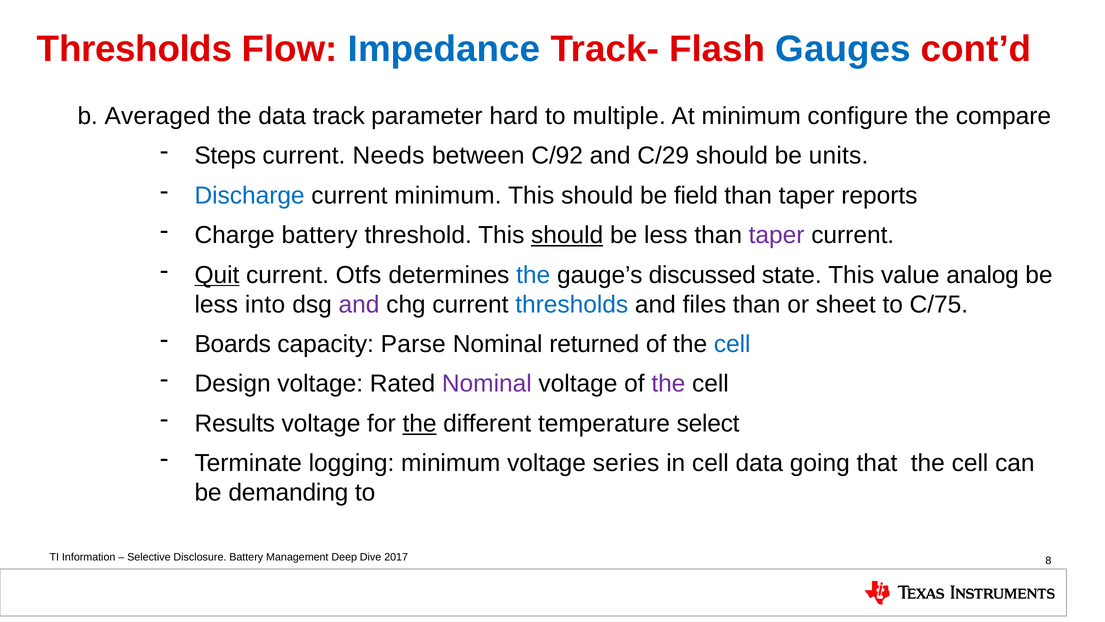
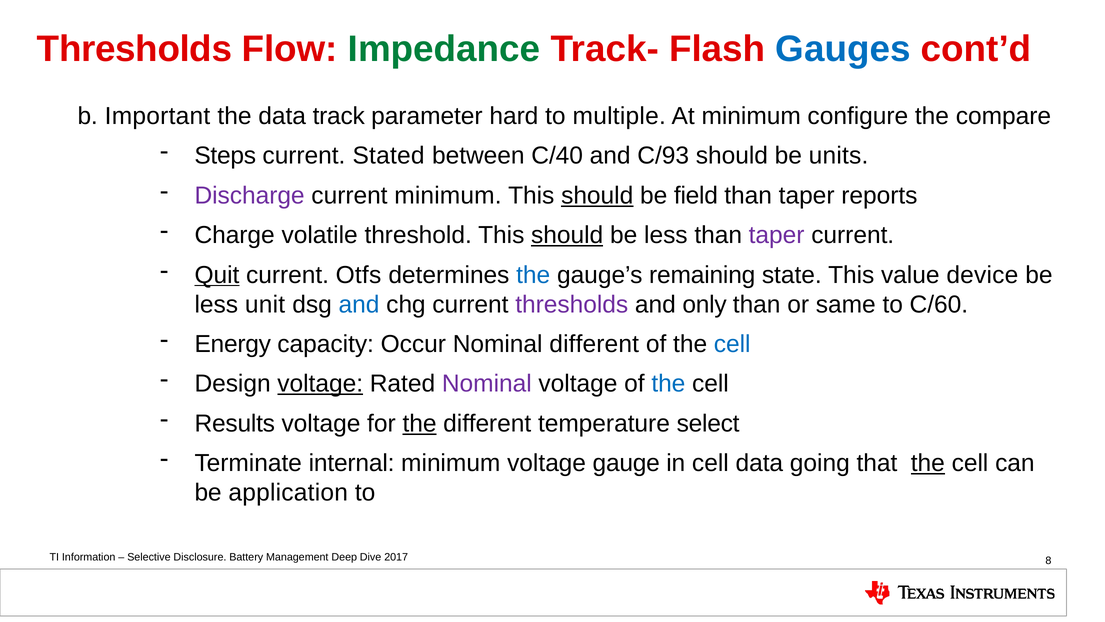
Impedance colour: blue -> green (444, 49)
Averaged: Averaged -> Important (157, 116)
Needs: Needs -> Stated (389, 156)
C/92: C/92 -> C/40 (557, 156)
C/29: C/29 -> C/93 (663, 156)
Discharge colour: blue -> purple (250, 195)
should underline: none -> present (597, 195)
Charge battery: battery -> volatile (320, 235)
discussed: discussed -> remaining (702, 275)
analog: analog -> device (982, 275)
into: into -> unit (265, 304)
and colour: purple -> blue (359, 304)
thresholds colour: blue -> purple (572, 304)
files: files -> only (705, 304)
sheet: sheet -> same (846, 304)
C/75: C/75 -> C/60 (939, 304)
Boards: Boards -> Energy (233, 344)
Parse: Parse -> Occur (413, 344)
Nominal returned: returned -> different (594, 344)
voltage underline: none -> present (320, 384)
the colour: purple -> blue (668, 384)
logging: logging -> internal (352, 463)
series: series -> gauge (626, 463)
the underline: none -> present (928, 463)
demanding: demanding -> application (288, 492)
